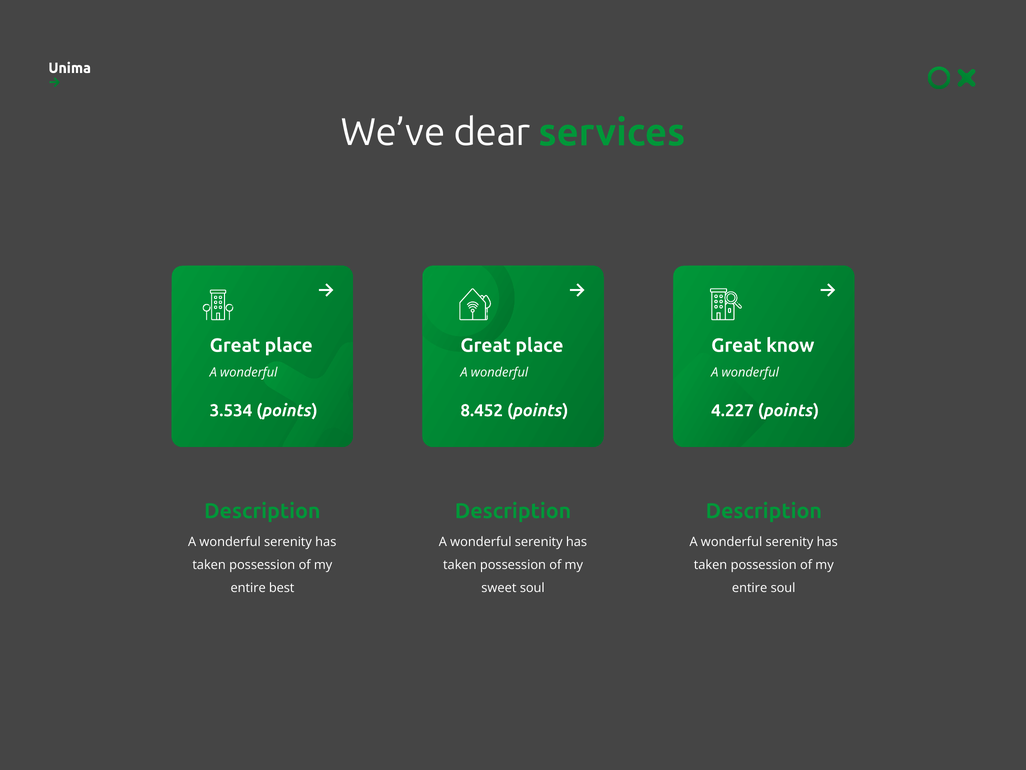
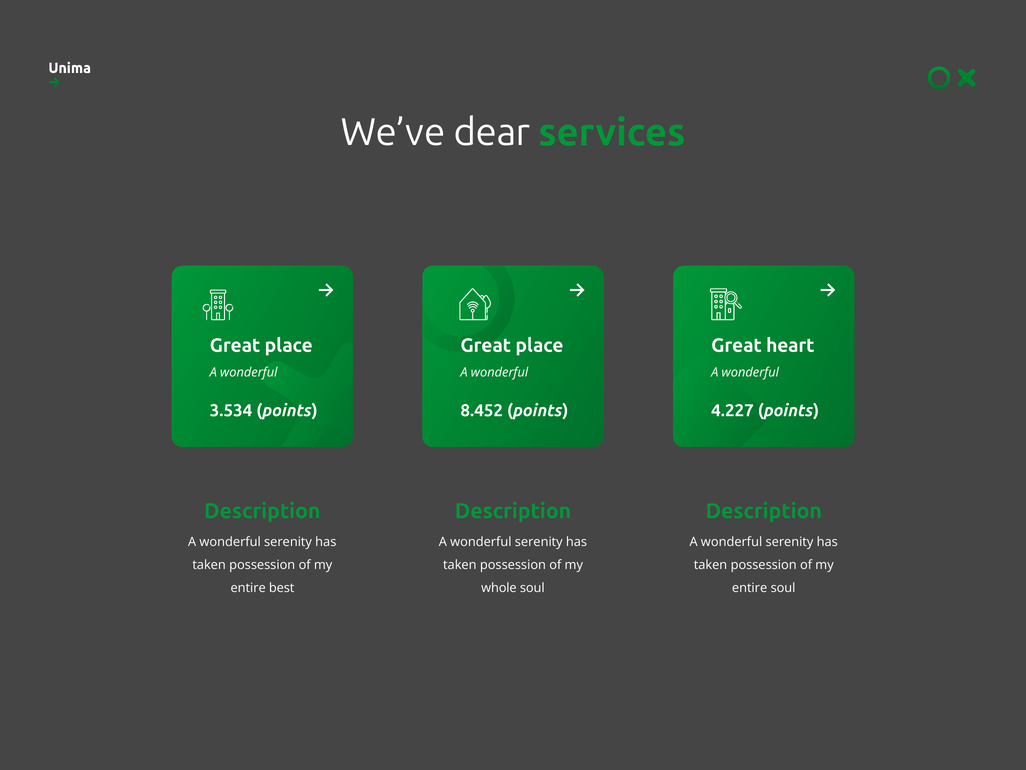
know: know -> heart (790, 345)
sweet: sweet -> whole (499, 588)
